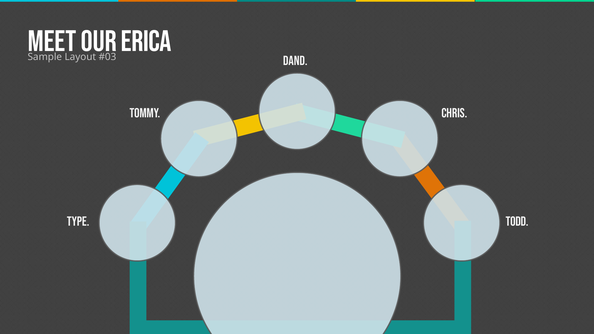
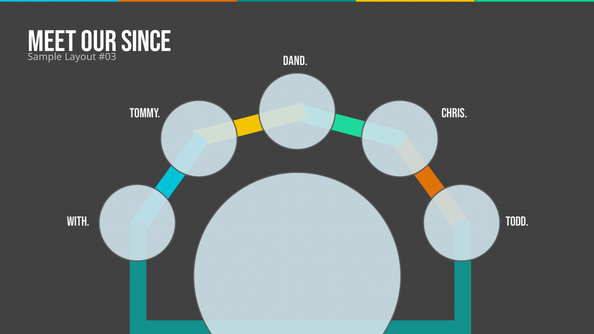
ERICA: ERICA -> SINCE (146, 41)
Type: Type -> With (78, 222)
